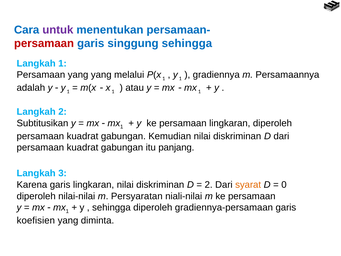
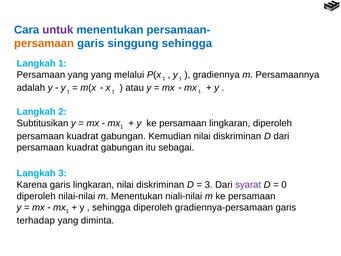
persamaan colour: red -> orange (44, 43)
panjang: panjang -> sebagai (176, 147)
2: 2 -> 3 (209, 185)
syarat colour: orange -> purple (248, 185)
m Persyaratan: Persyaratan -> Menentukan (137, 196)
koefisien: koefisien -> terhadap (36, 220)
